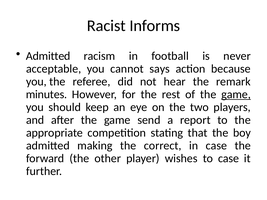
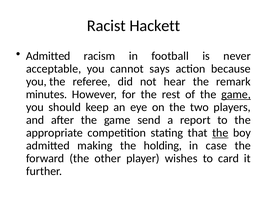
Informs: Informs -> Hackett (155, 26)
the underline: none -> present (220, 133)
correct: correct -> holding (163, 146)
to case: case -> card (229, 159)
